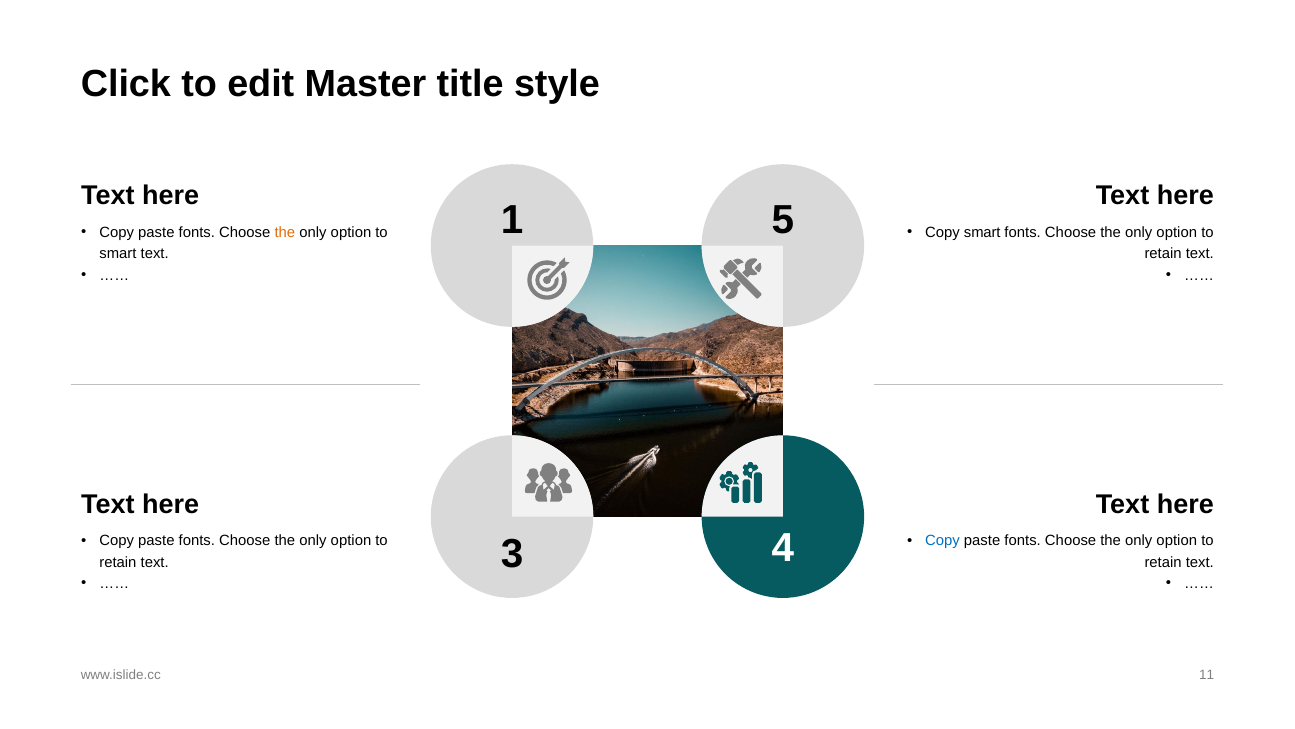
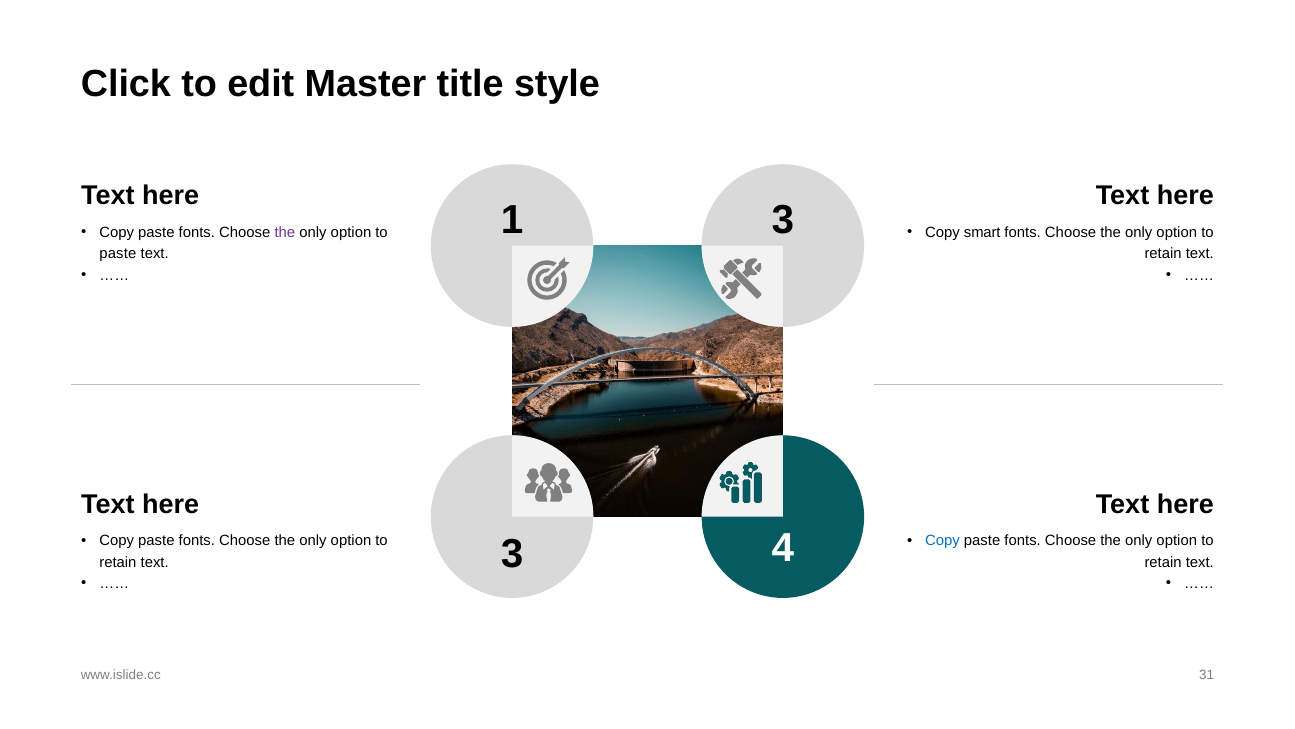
1 5: 5 -> 3 (783, 220)
the colour: orange -> purple (285, 232)
smart: smart -> paste (118, 254)
11: 11 -> 31 (1207, 675)
